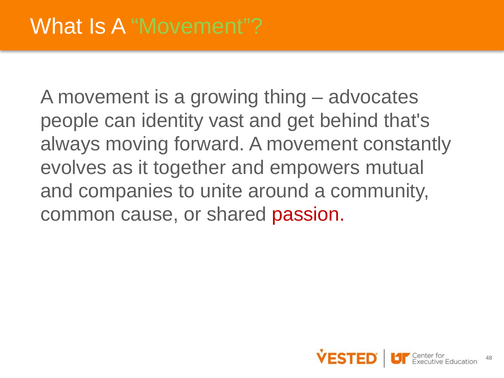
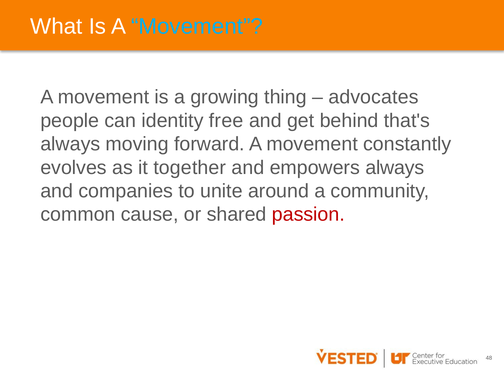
Movement colour: light green -> light blue (197, 26)
vast: vast -> free (226, 121)
empowers mutual: mutual -> always (395, 168)
